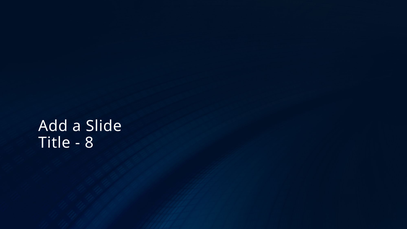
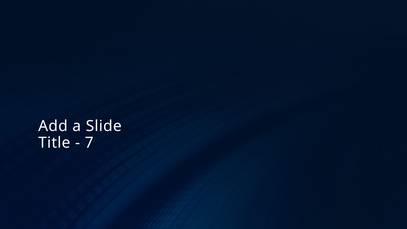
8: 8 -> 7 (89, 143)
